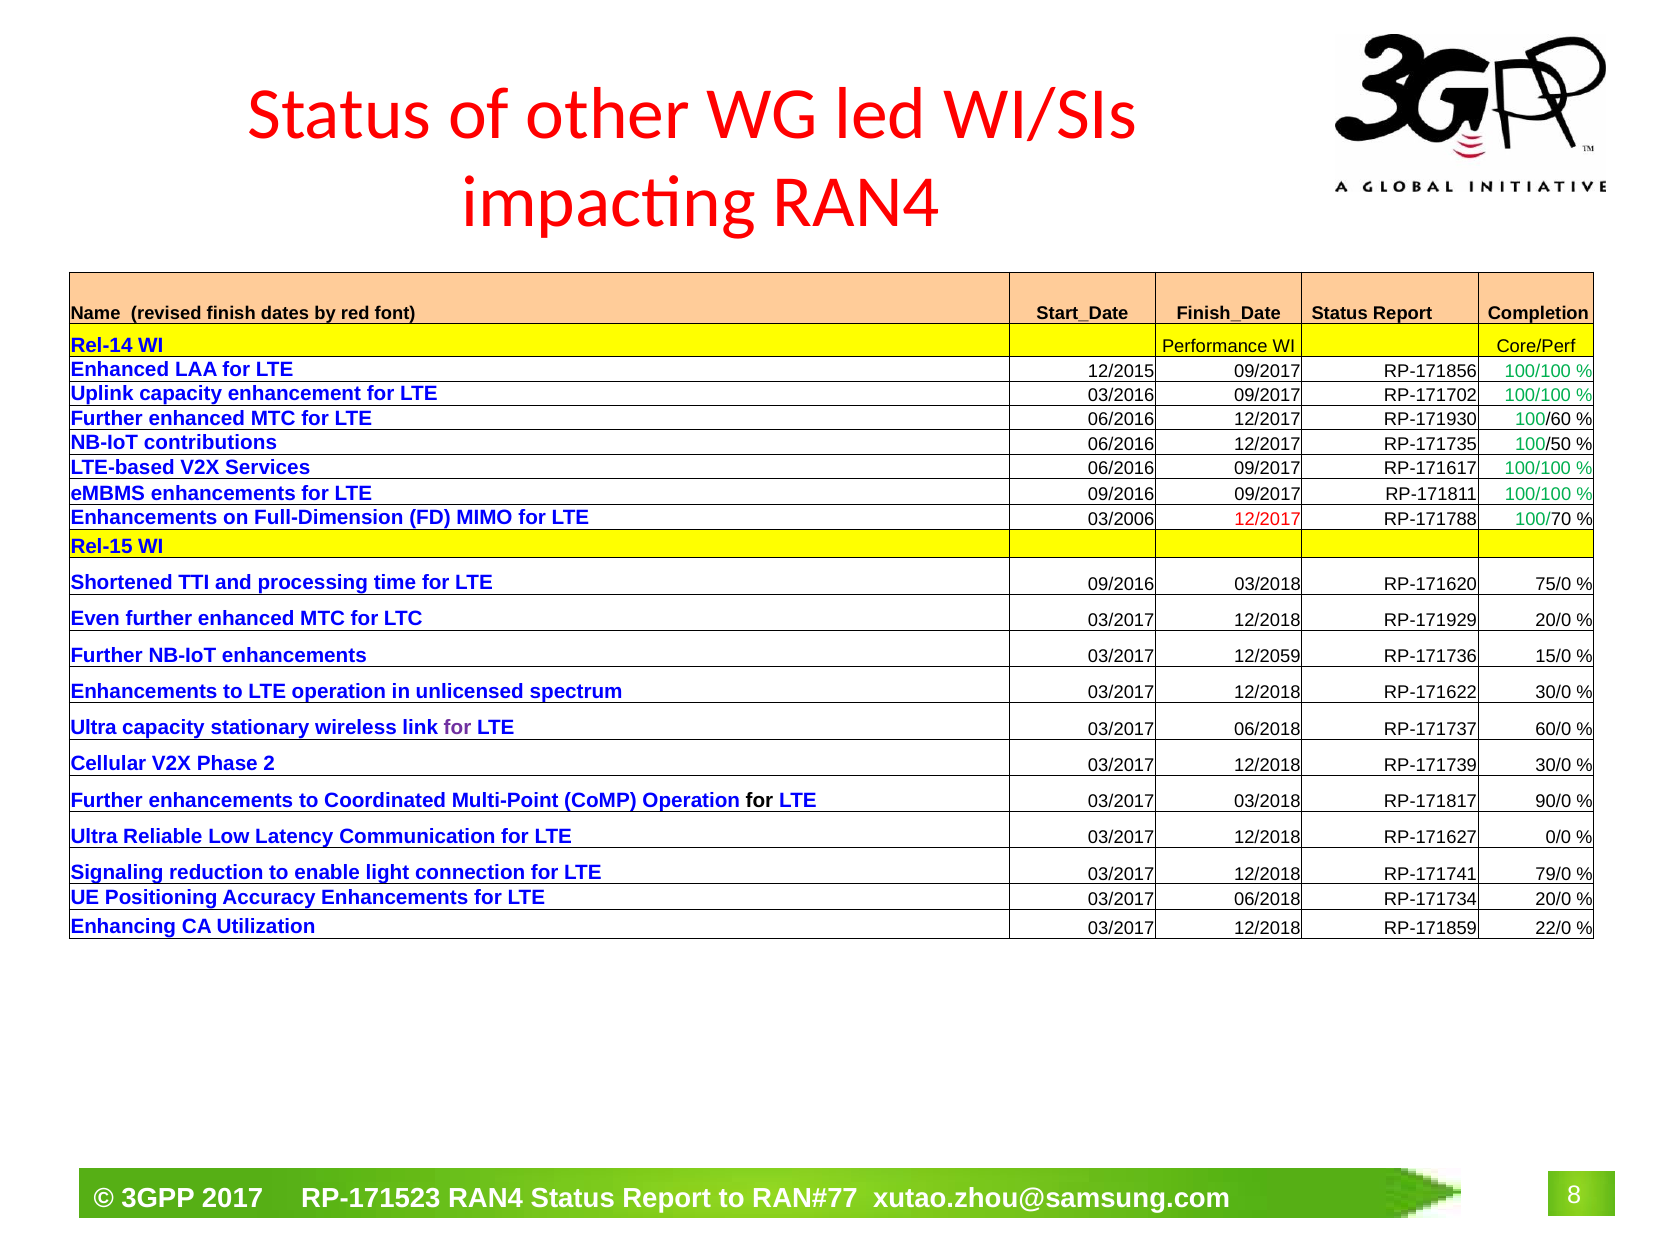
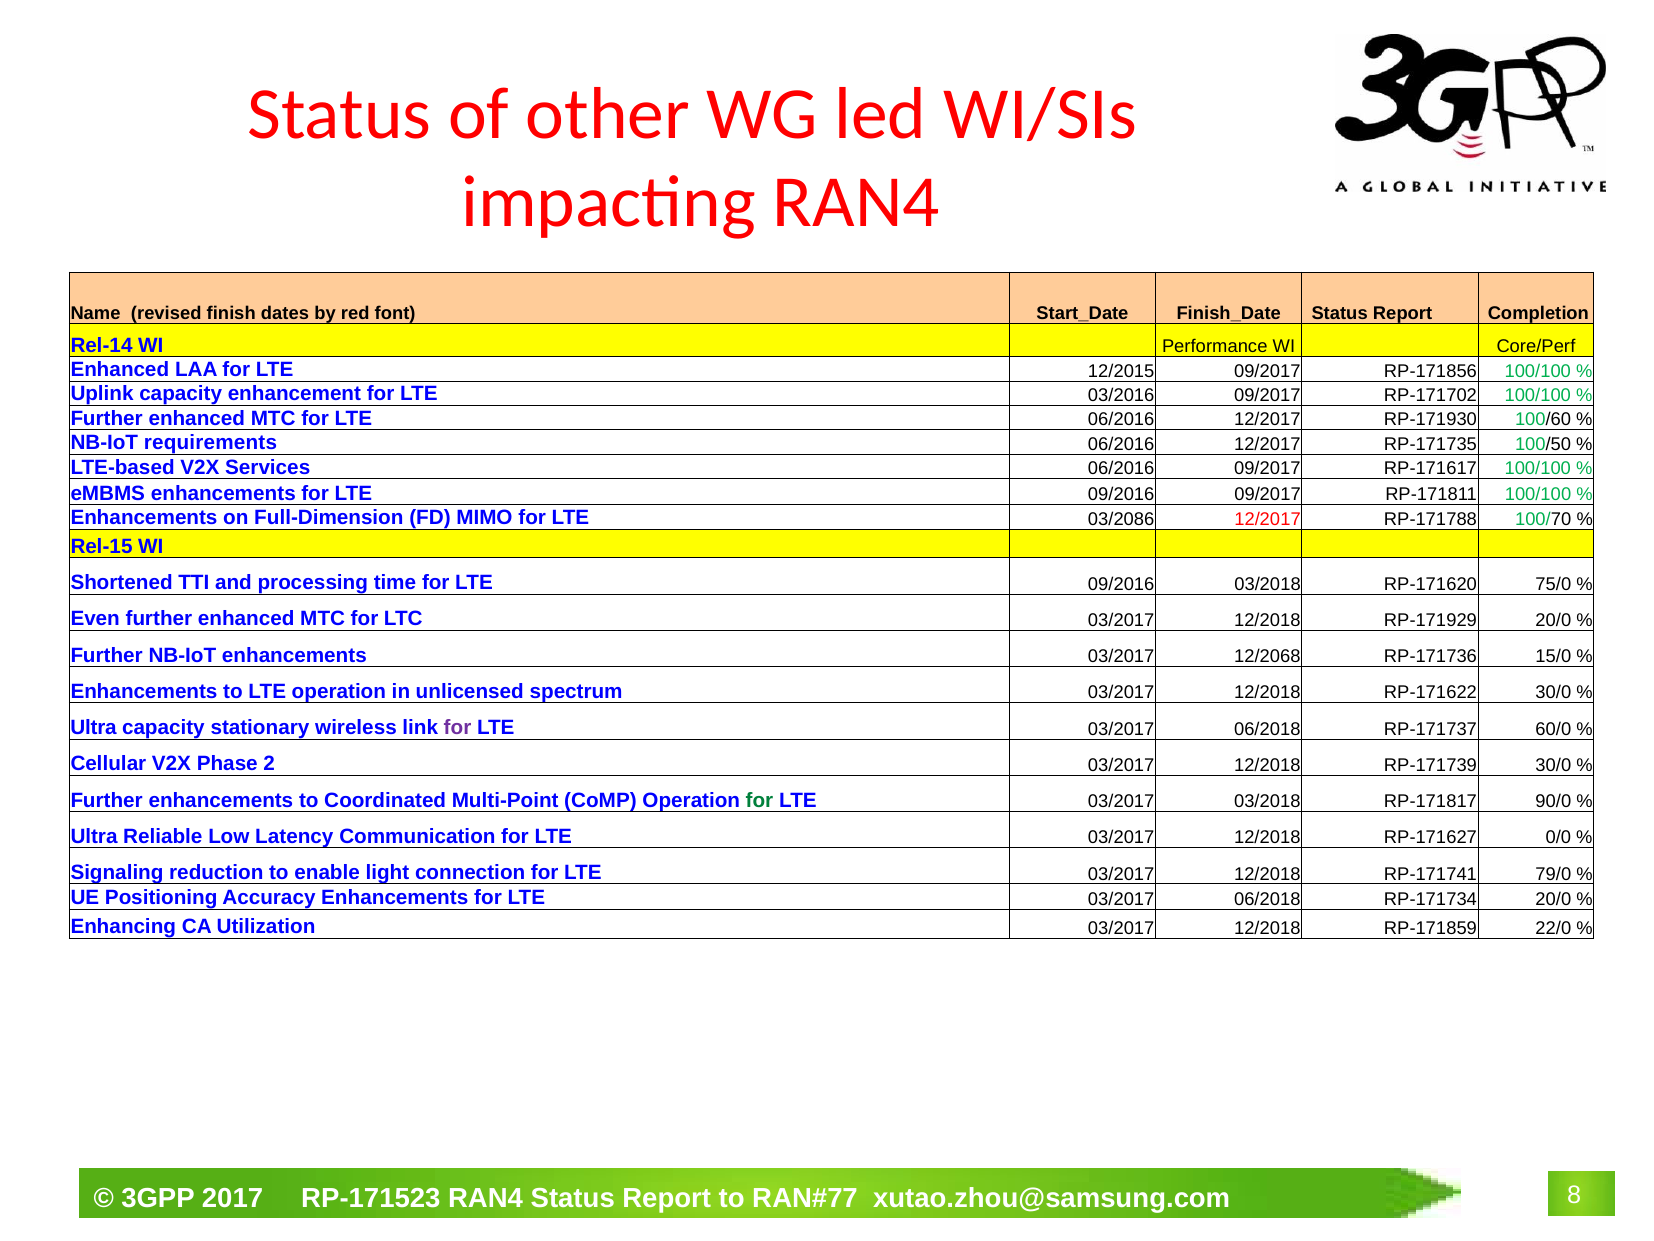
contributions: contributions -> requirements (210, 443)
03/2006: 03/2006 -> 03/2086 (1121, 519)
12/2059: 12/2059 -> 12/2068 (1267, 656)
for colour: black -> green (759, 800)
